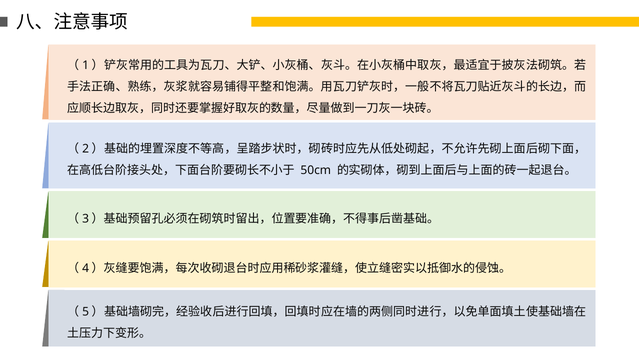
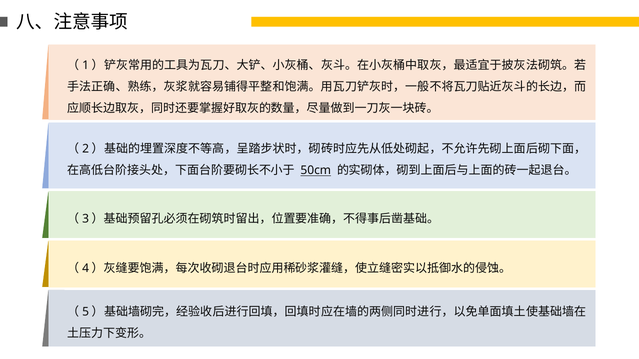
50cm underline: none -> present (316, 171)
